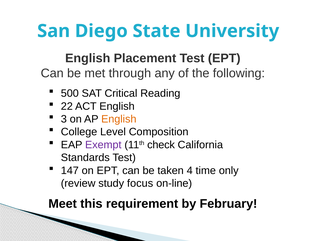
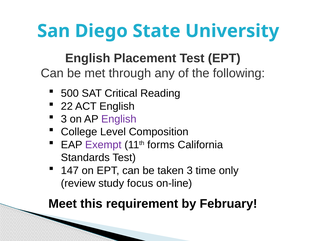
English colour: orange -> purple (119, 119)
check: check -> forms (161, 145)
taken 4: 4 -> 3 (190, 171)
